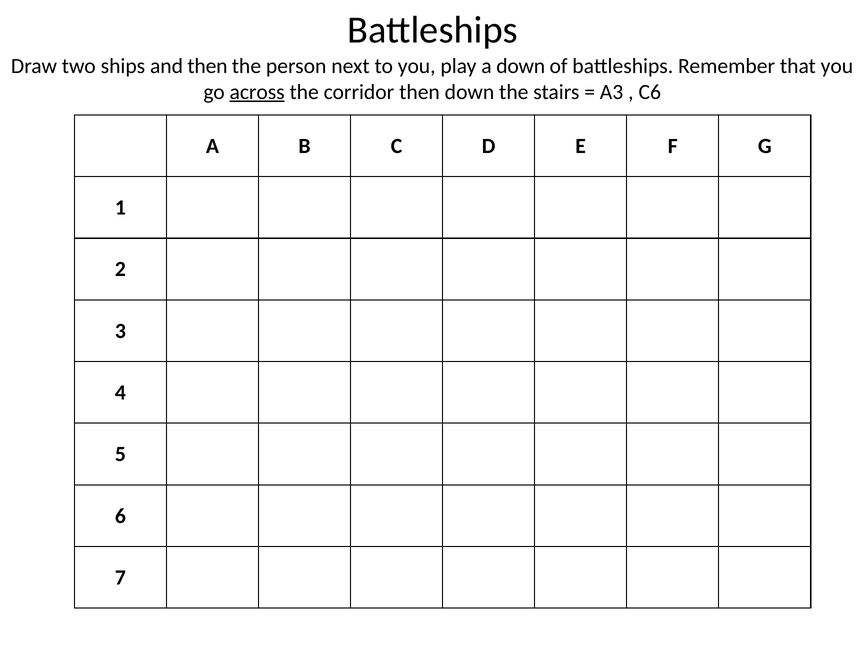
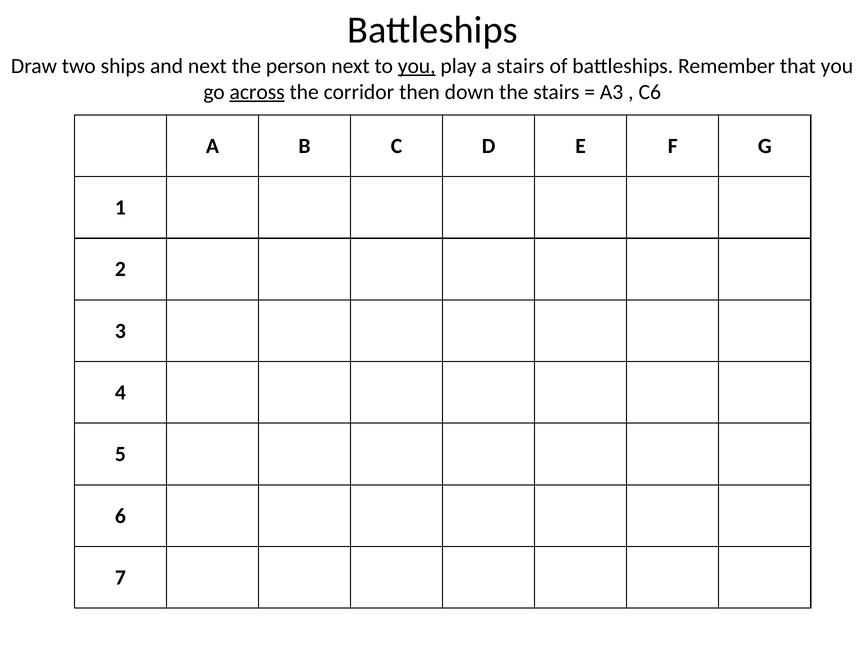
and then: then -> next (207, 66)
you underline: none -> present (417, 66)
a down: down -> stairs (521, 66)
